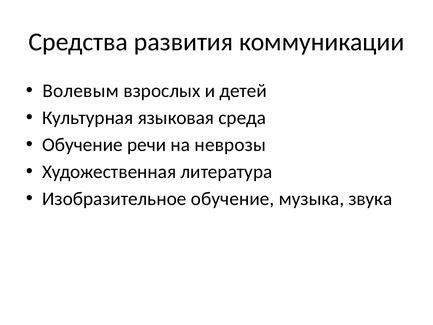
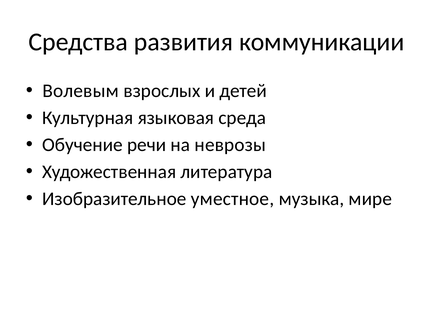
Изобразительное обучение: обучение -> уместное (233, 199)
звука: звука -> мире (370, 199)
